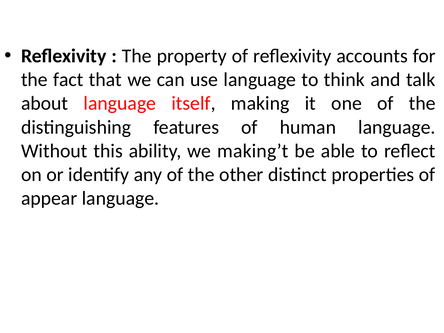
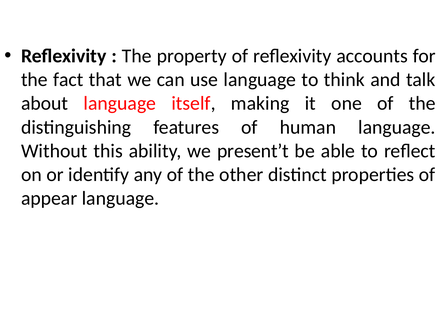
making’t: making’t -> present’t (253, 151)
